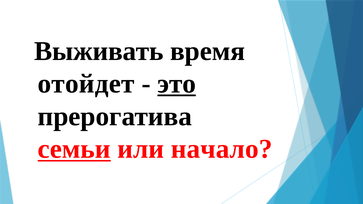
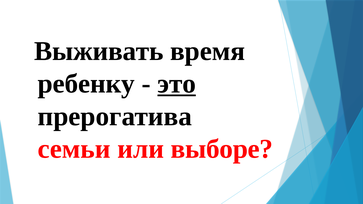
отойдет: отойдет -> ребенку (86, 84)
семьи underline: present -> none (74, 149)
начало: начало -> выборе (222, 149)
